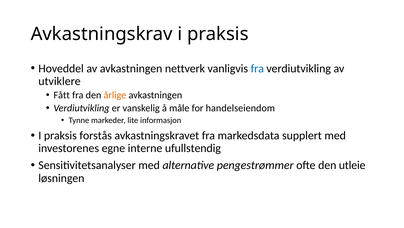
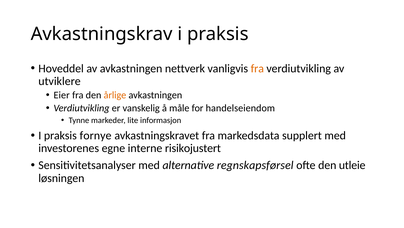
fra colour: blue -> orange (257, 68)
Fått: Fått -> Eier (62, 95)
forstås: forstås -> fornye (96, 135)
ufullstendig: ufullstendig -> risikojustert (193, 148)
pengestrømmer: pengestrømmer -> regnskapsførsel (255, 165)
